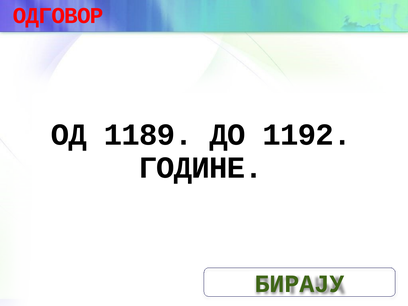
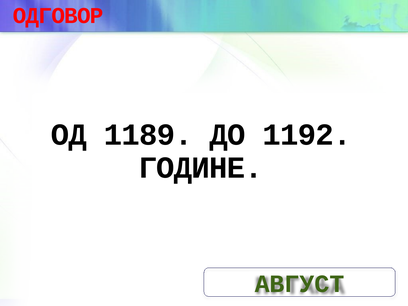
БИРАЈУ: БИРАЈУ -> АВГУСТ (300, 284)
